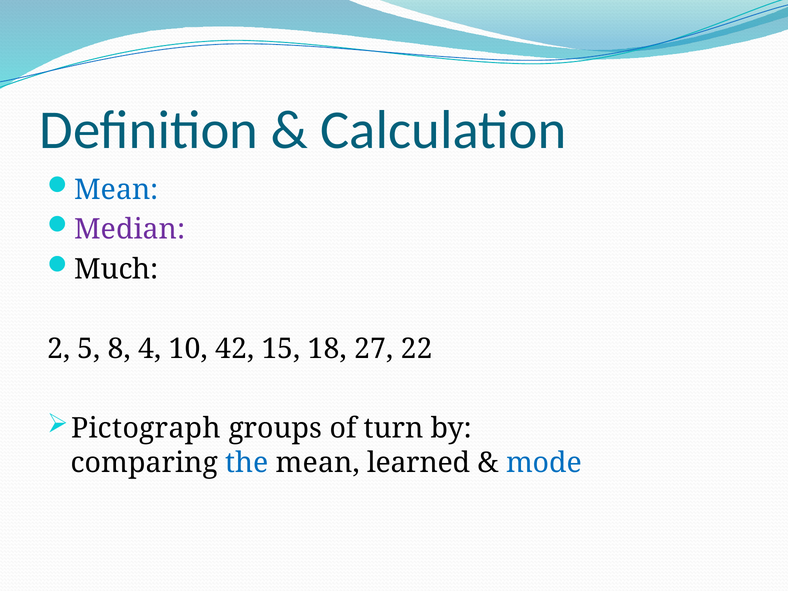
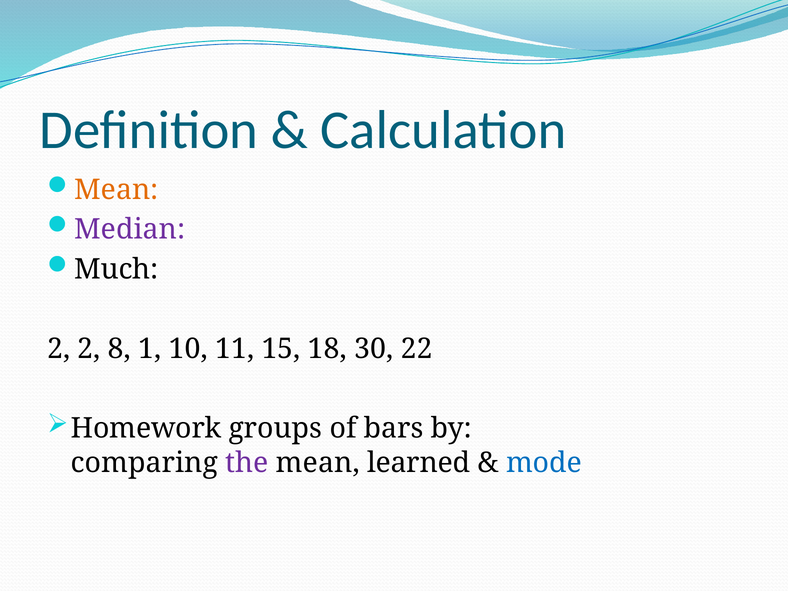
Mean colour: blue -> orange (116, 190)
2 5: 5 -> 2 (89, 349)
4: 4 -> 1 (150, 349)
42: 42 -> 11 (235, 349)
27: 27 -> 30 (374, 349)
Pictograph: Pictograph -> Homework (146, 429)
turn: turn -> bars (394, 429)
the colour: blue -> purple (247, 463)
